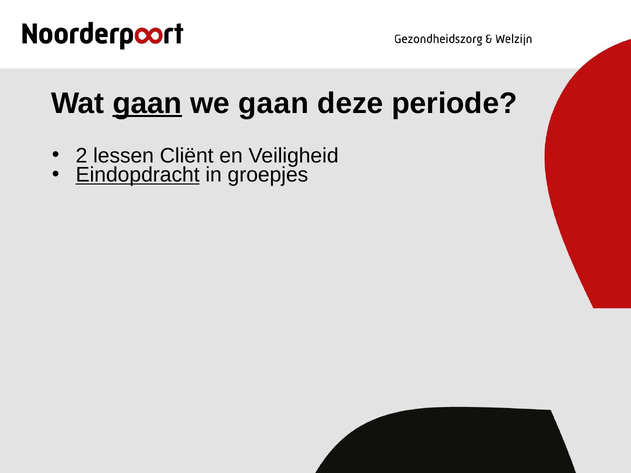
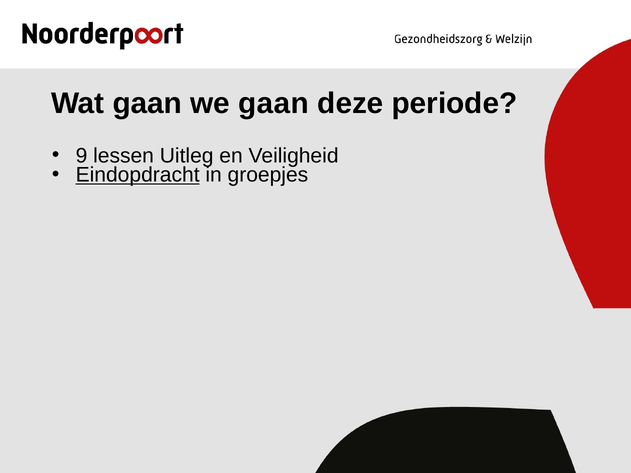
gaan underline: present -> none (147, 103)
2: 2 -> 9 (82, 156)
Cliënt: Cliënt -> Uitleg (187, 156)
